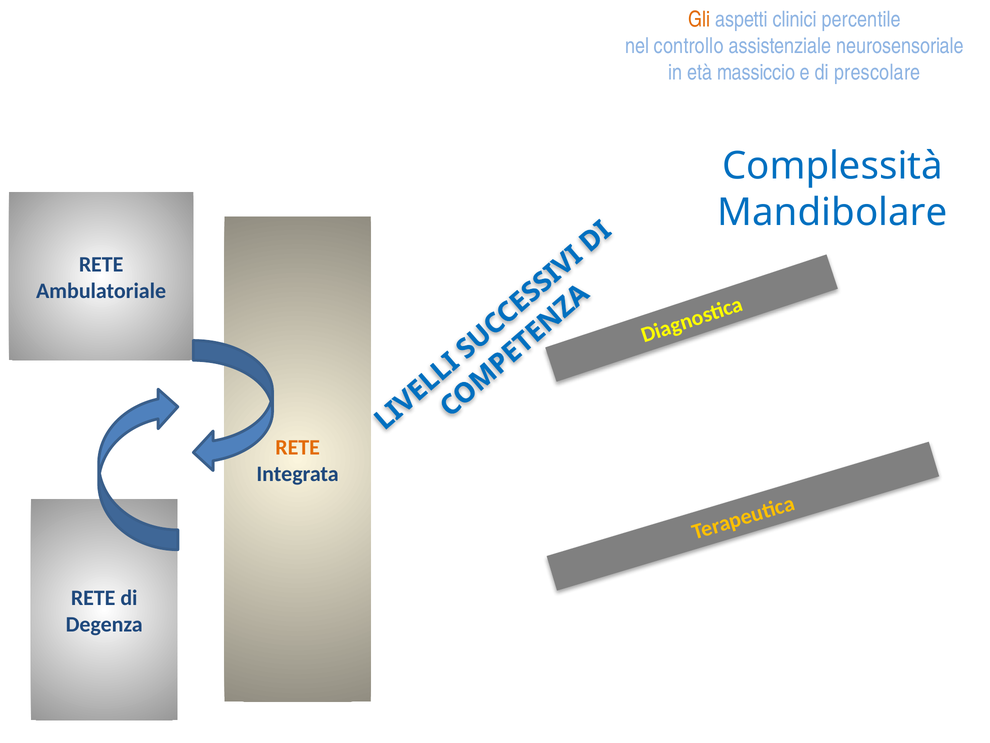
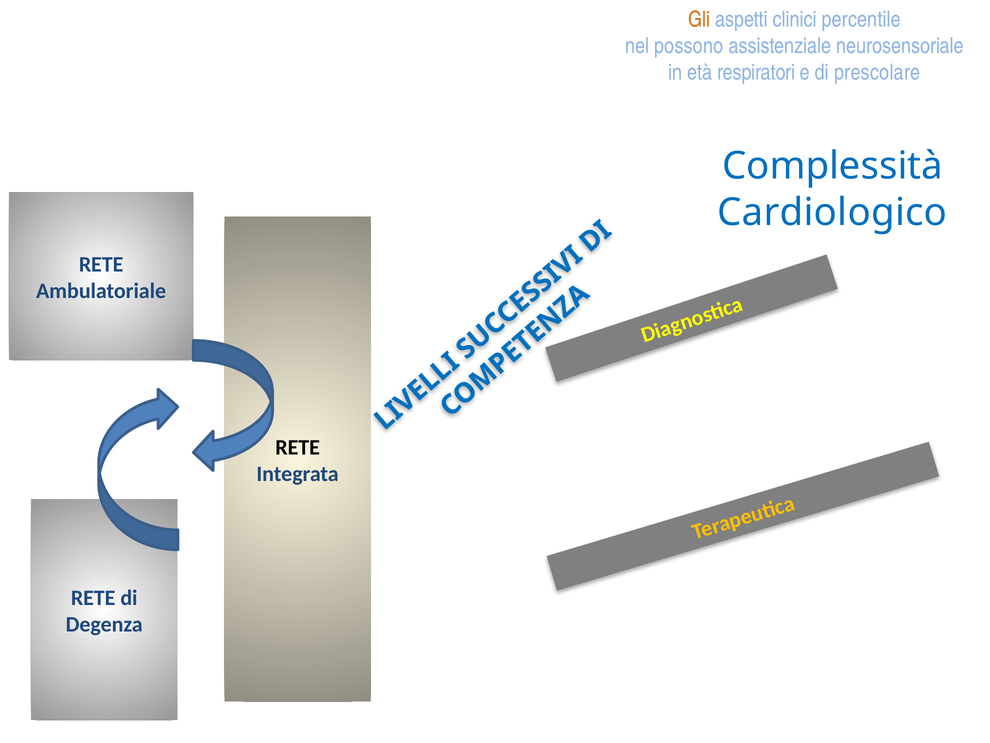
controllo: controllo -> possono (689, 46)
massiccio: massiccio -> respiratori (756, 72)
Mandibolare: Mandibolare -> Cardiologico (832, 212)
RETE colour: orange -> black (298, 447)
